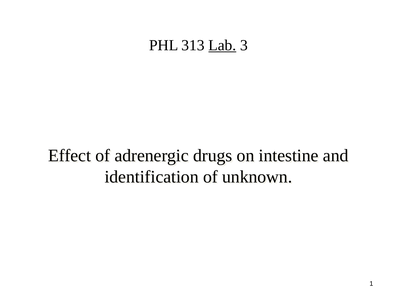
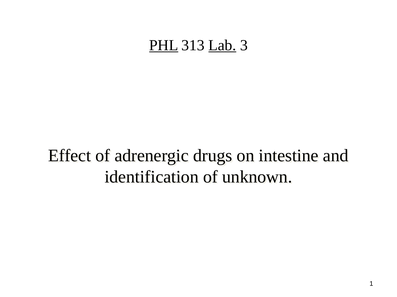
PHL underline: none -> present (164, 45)
